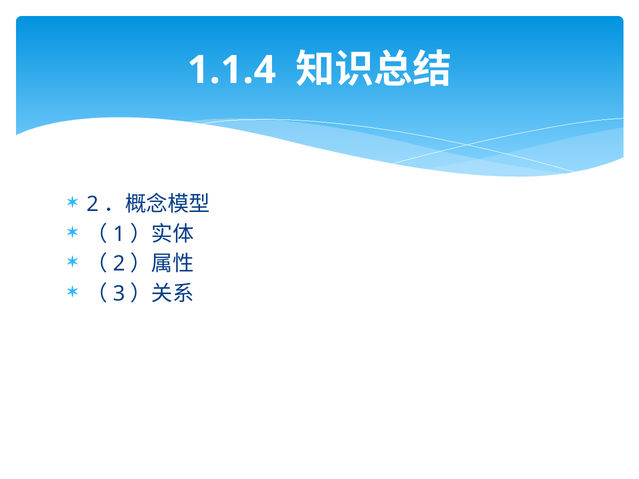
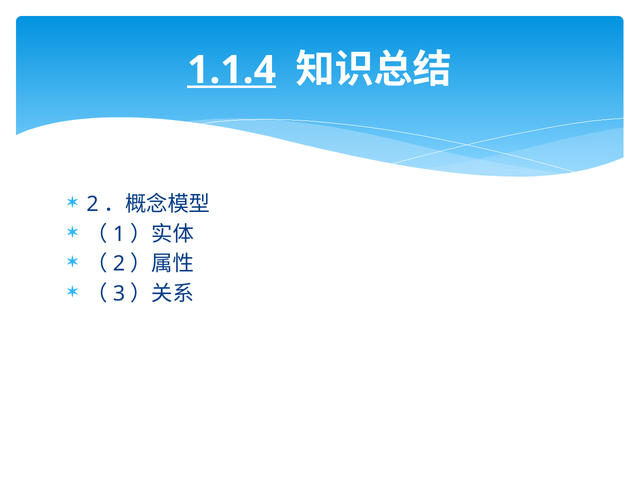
1.1.4 underline: none -> present (232, 70)
